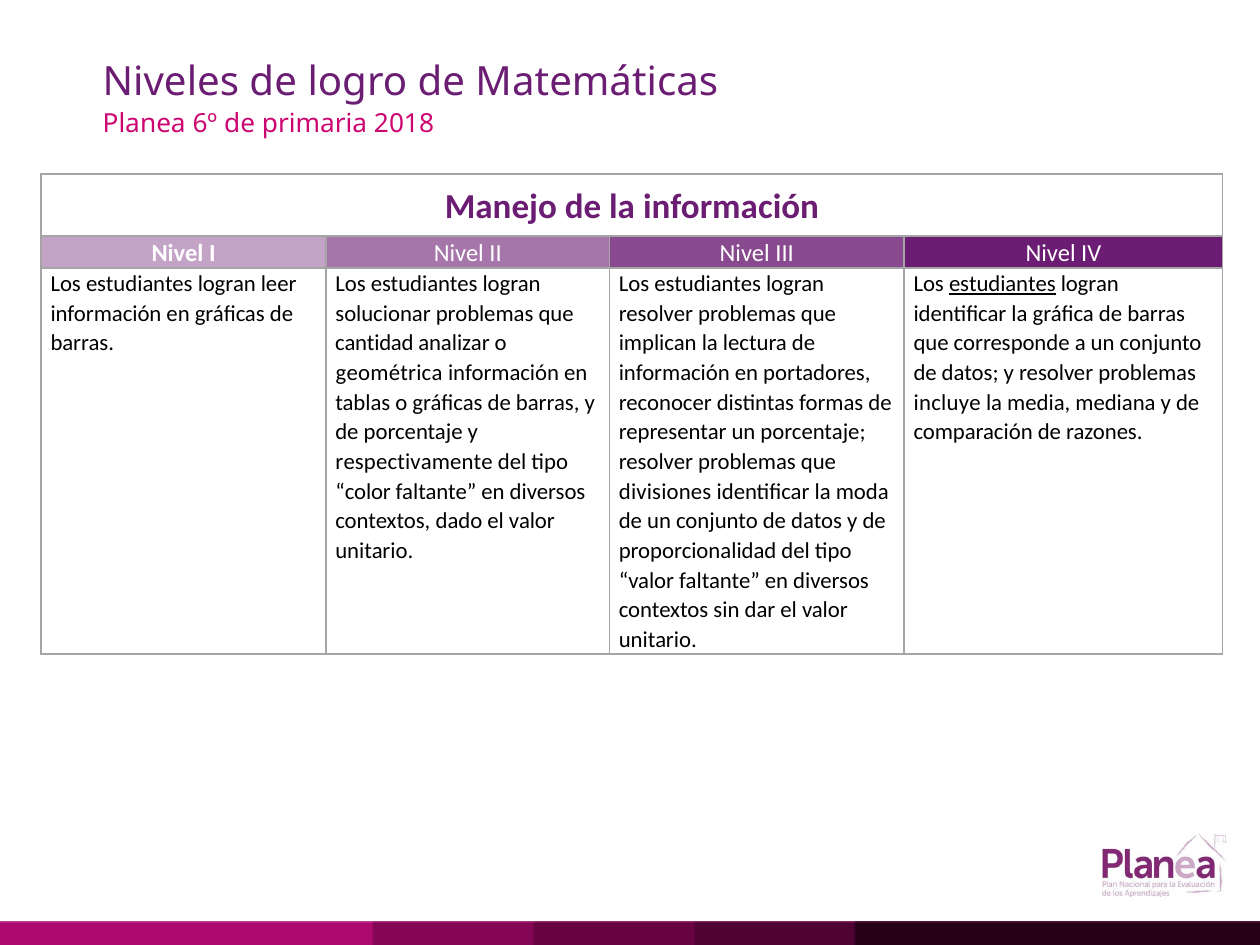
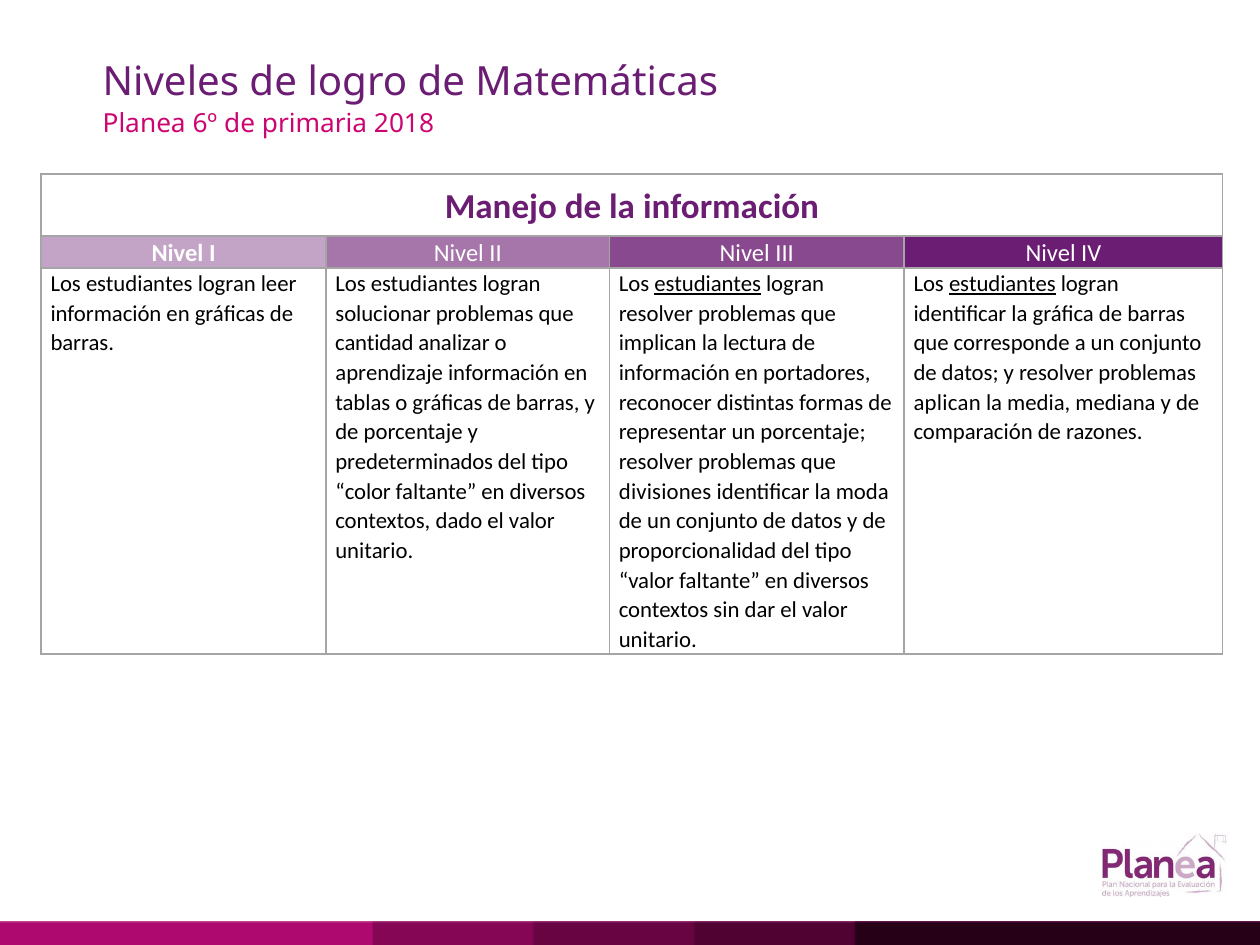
estudiantes underline: none -> present (708, 284)
geométrica: geométrica -> aprendizaje (389, 373)
incluye: incluye -> aplican (947, 403)
respectivamente: respectivamente -> predeterminados (414, 462)
